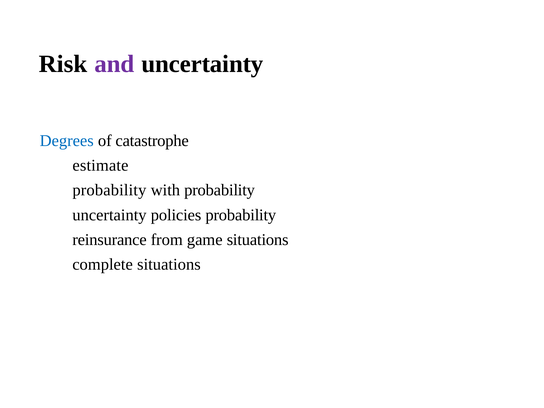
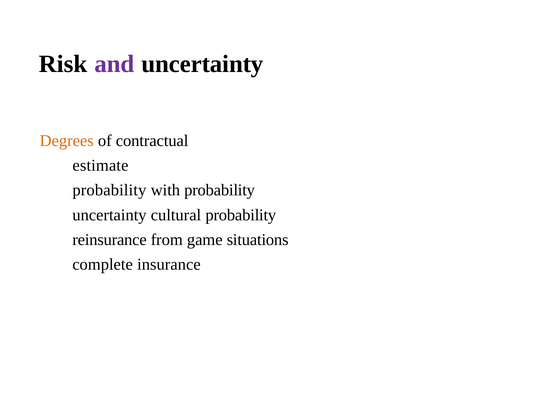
Degrees colour: blue -> orange (67, 141)
catastrophe: catastrophe -> contractual (152, 141)
policies: policies -> cultural (176, 215)
complete situations: situations -> insurance (169, 265)
